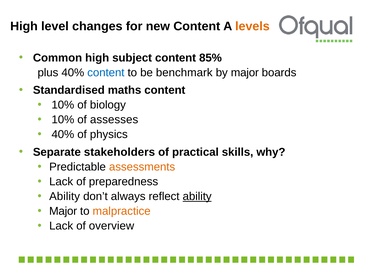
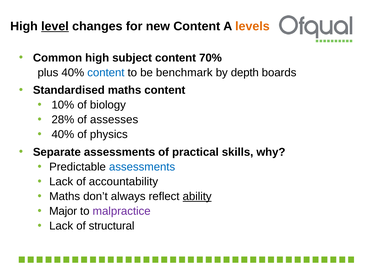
level underline: none -> present (55, 26)
85%: 85% -> 70% (210, 58)
by major: major -> depth (245, 73)
10%: 10% -> 28% (63, 120)
Separate stakeholders: stakeholders -> assessments (120, 152)
assessments colour: orange -> blue (142, 167)
preparedness: preparedness -> accountability (123, 182)
Ability: Ability -> Maths (65, 196)
malpractice colour: orange -> purple (122, 211)
overview: overview -> structural (112, 226)
